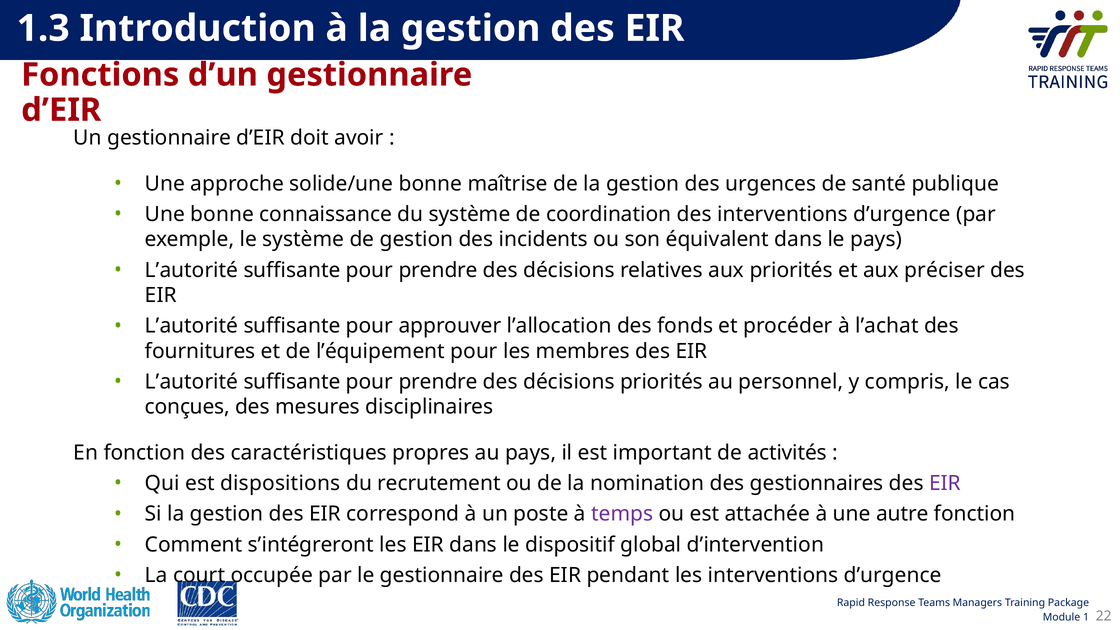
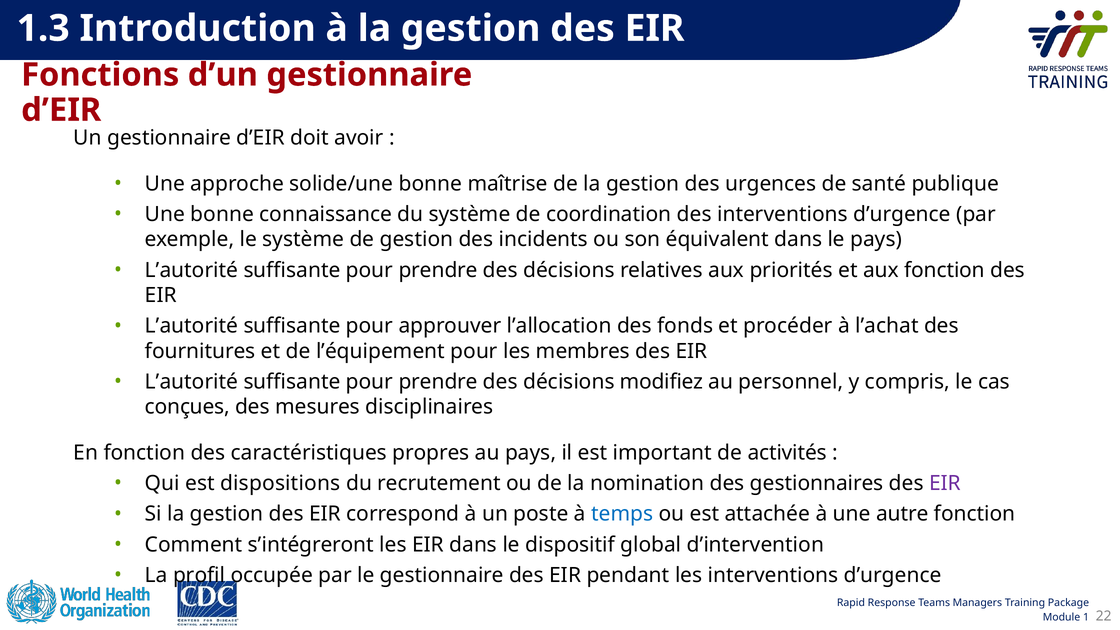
aux préciser: préciser -> fonction (945, 270)
décisions priorités: priorités -> modifiez (662, 382)
temps colour: purple -> blue (622, 514)
court: court -> profil (199, 575)
